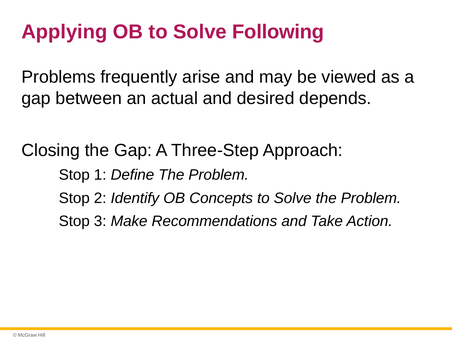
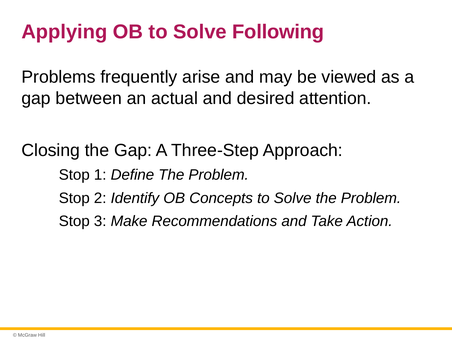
depends: depends -> attention (335, 98)
